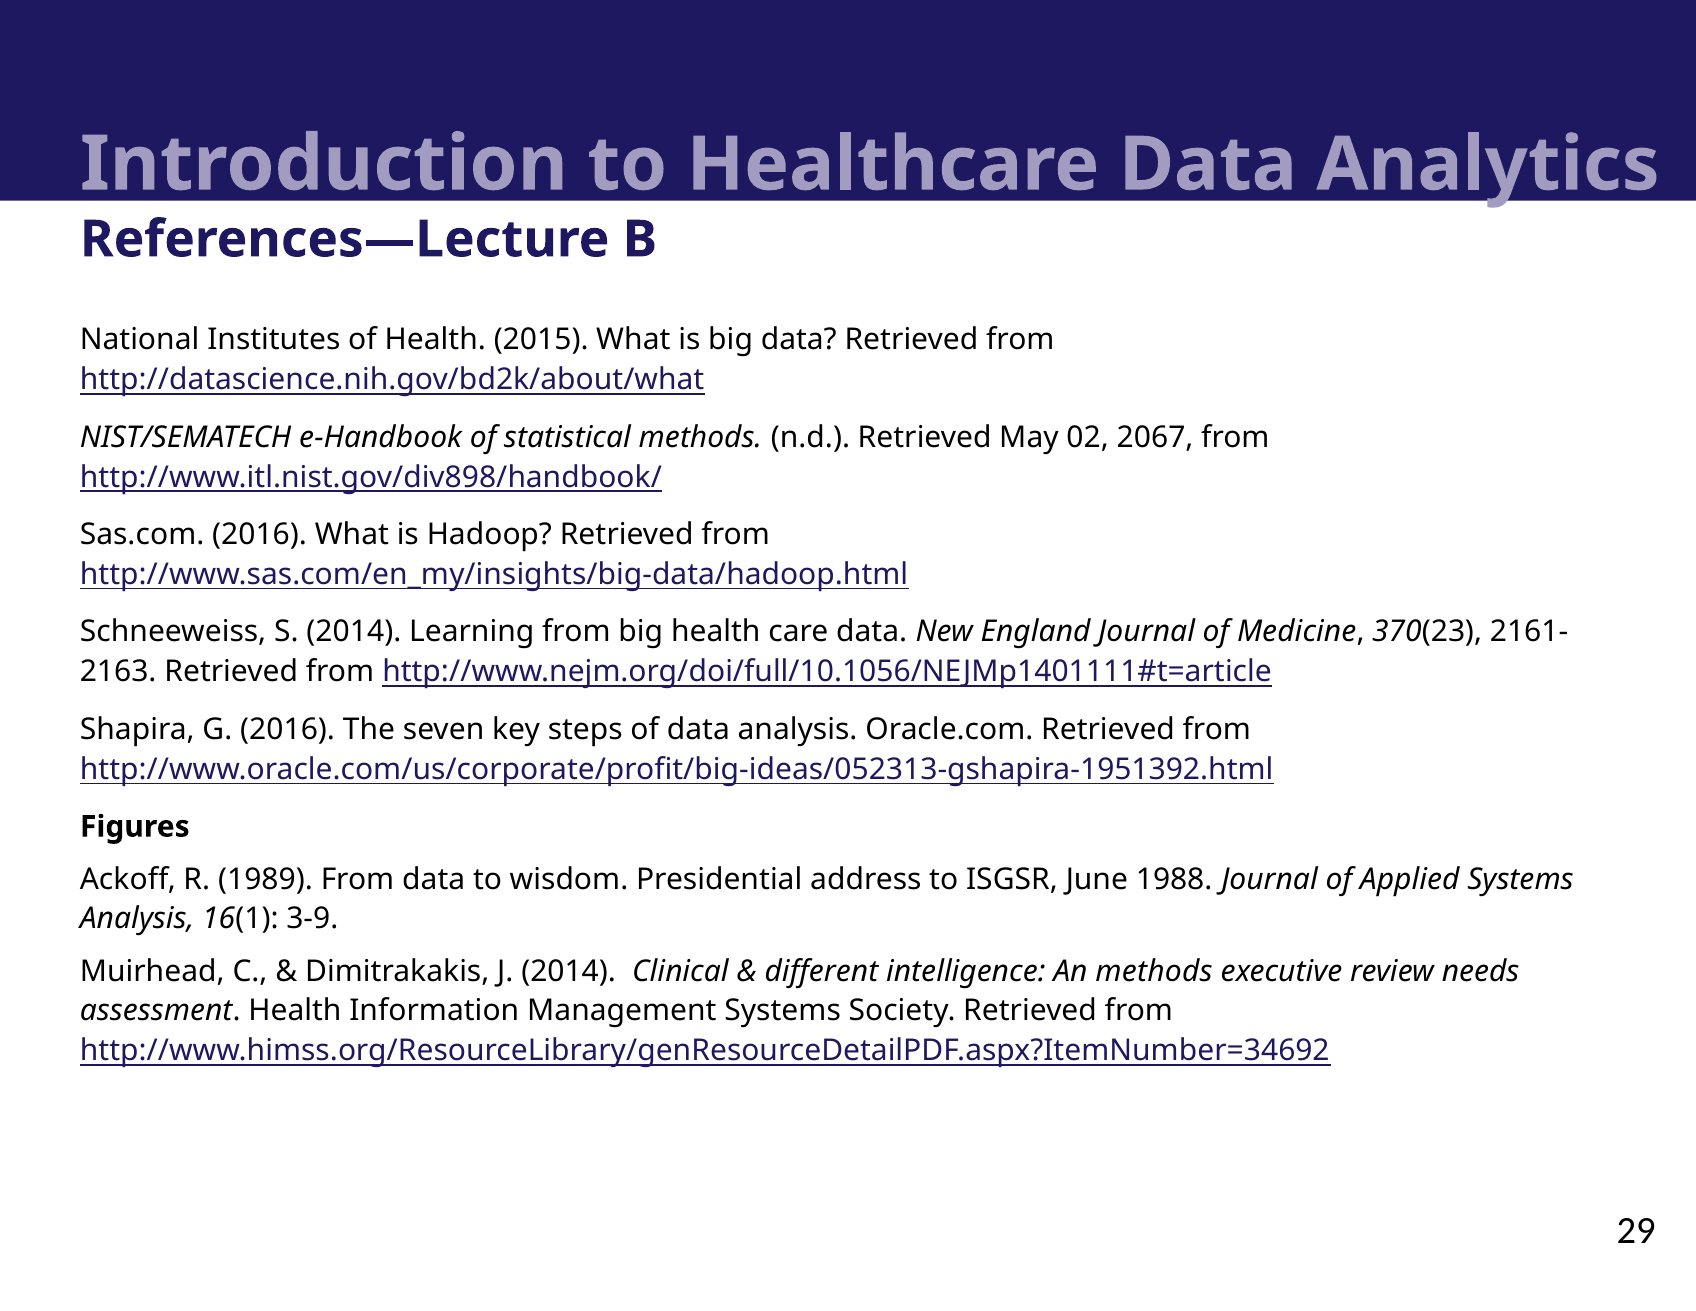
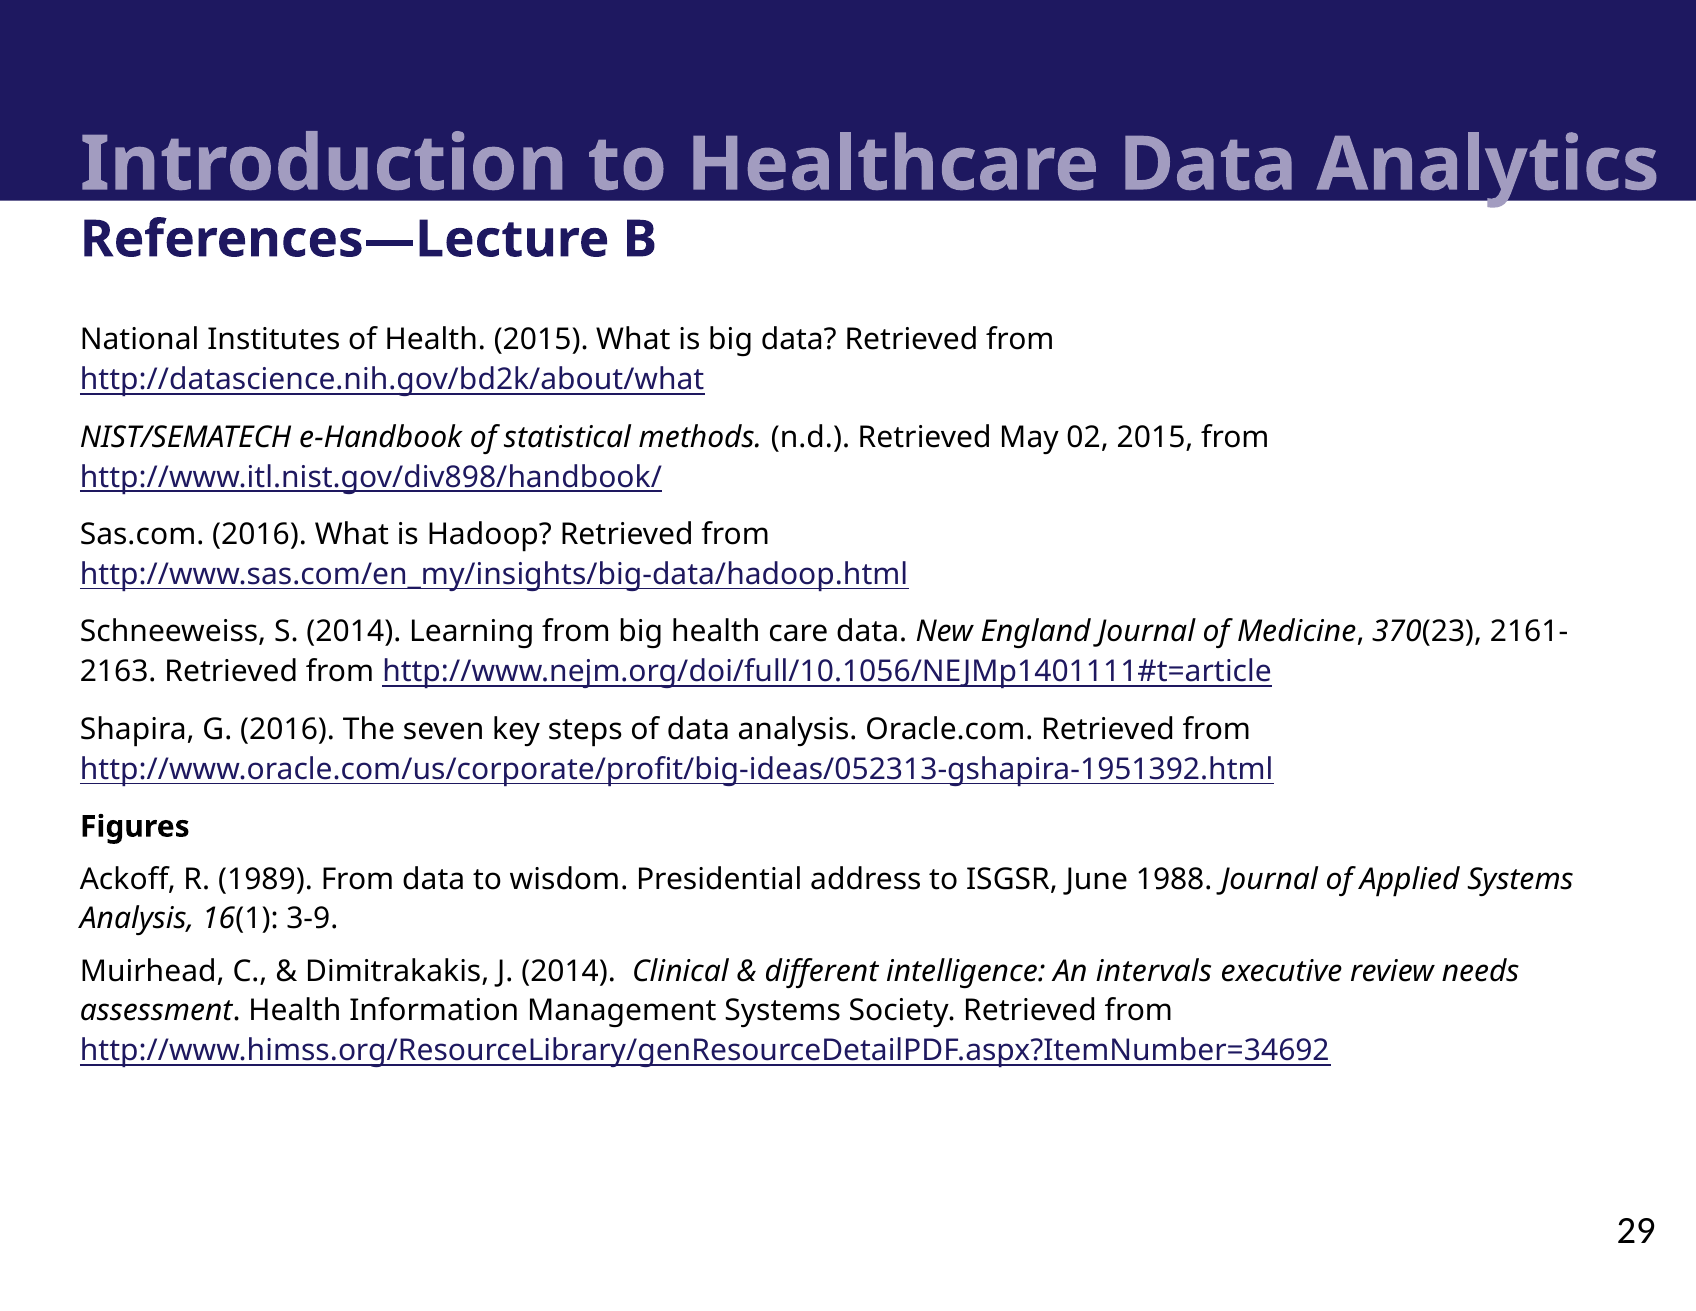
02 2067: 2067 -> 2015 (1155, 437)
An methods: methods -> intervals (1154, 971)
